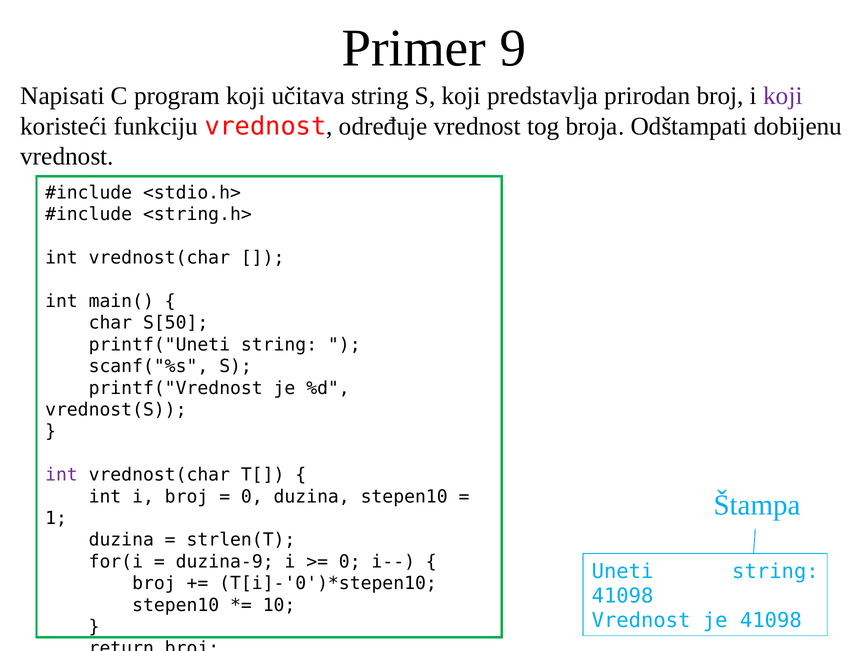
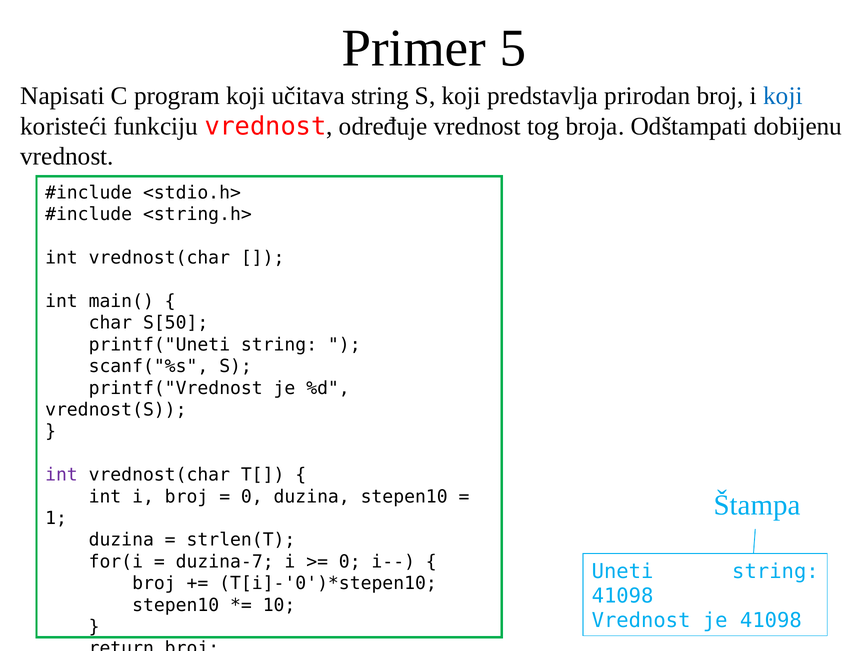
9: 9 -> 5 (513, 48)
koji colour: purple -> blue (783, 96)
duzina-9: duzina-9 -> duzina-7 (225, 562)
